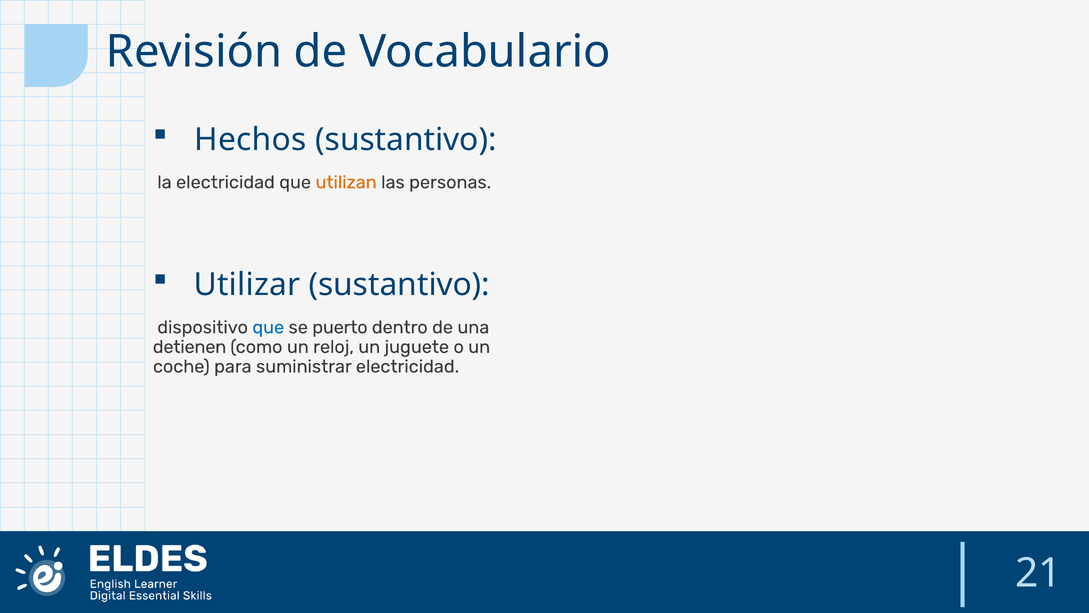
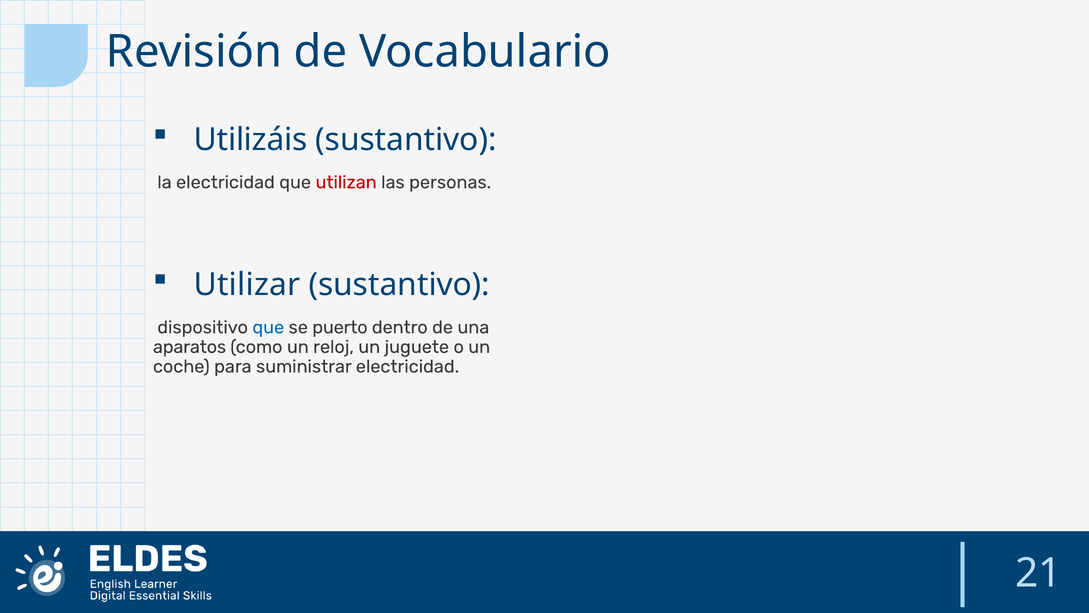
Hechos: Hechos -> Utilizáis (251, 140)
utilizan colour: orange -> red (346, 182)
detienen: detienen -> aparatos (190, 347)
